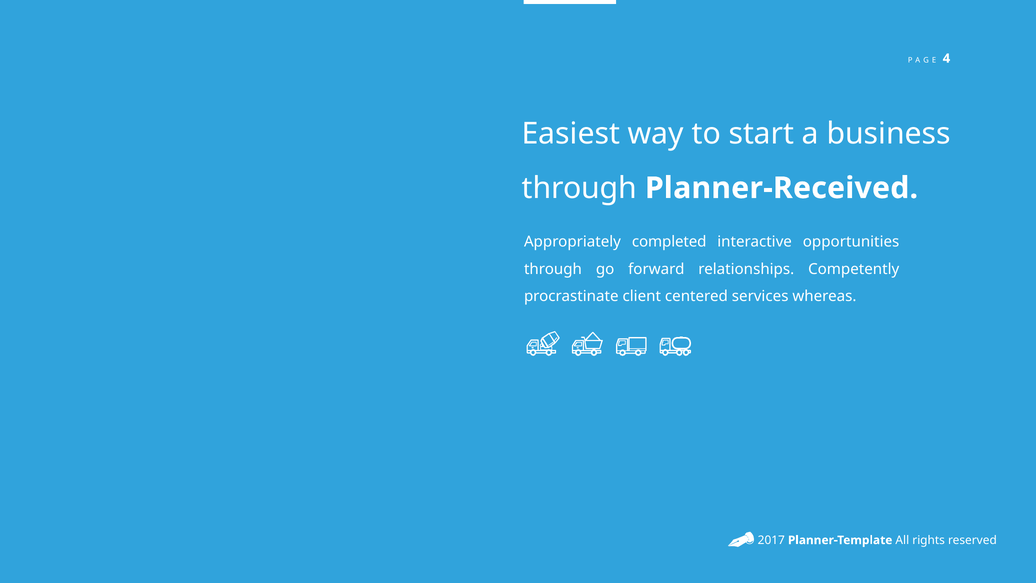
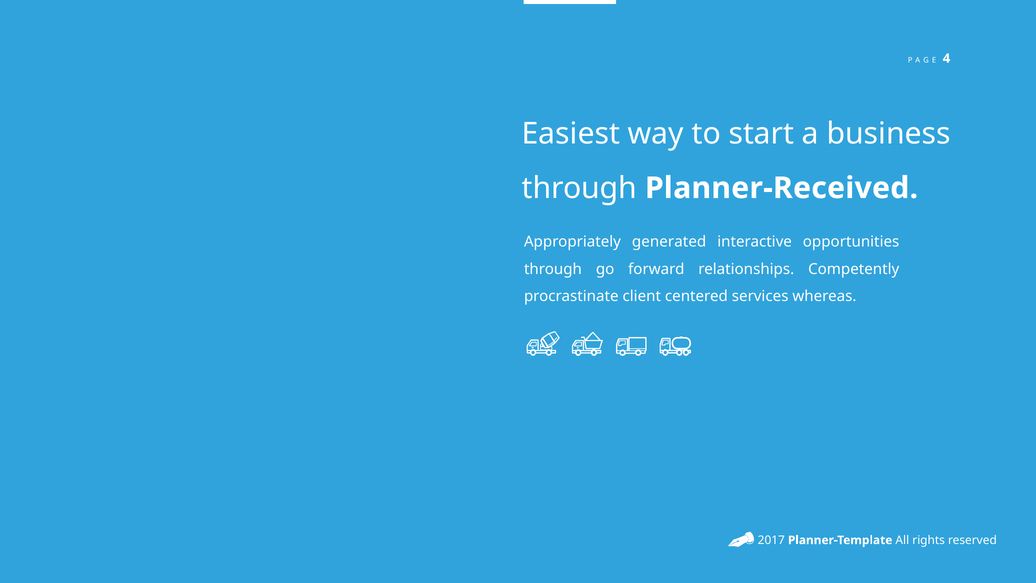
completed: completed -> generated (669, 242)
